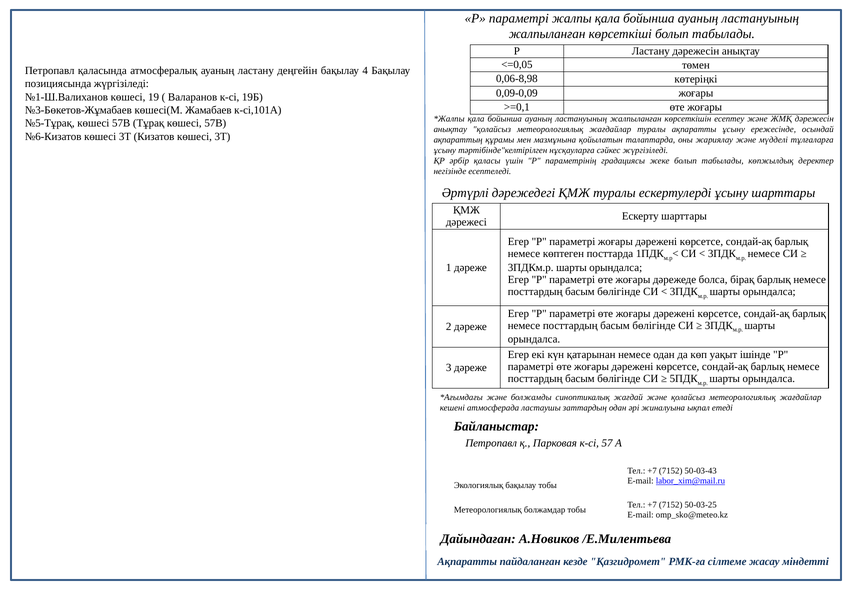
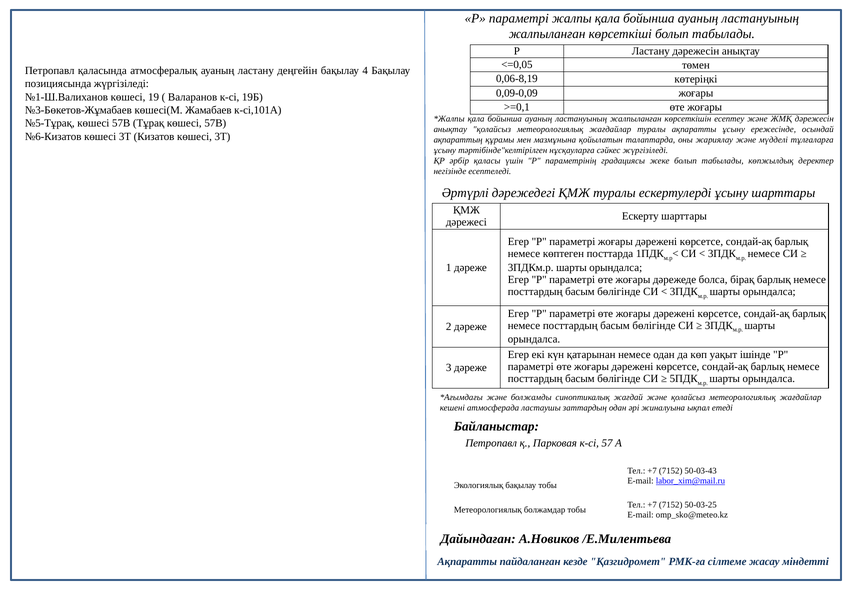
0,06-8,98: 0,06-8,98 -> 0,06-8,19 (517, 79)
